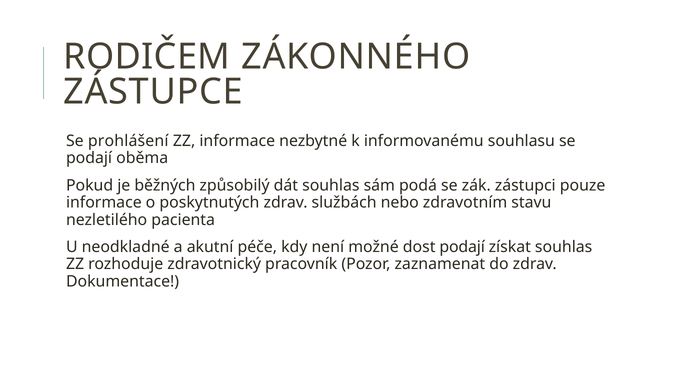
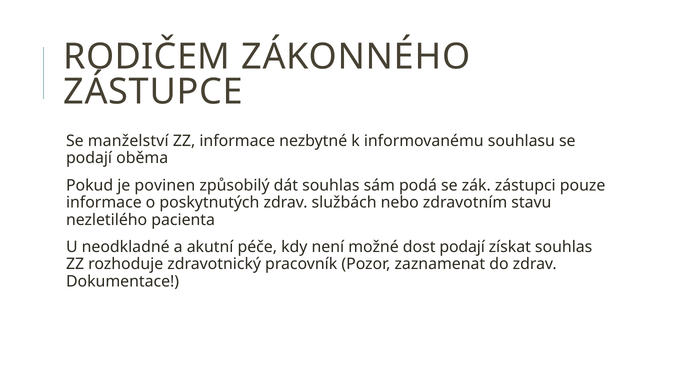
prohlášení: prohlášení -> manželství (128, 141)
běžných: běžných -> povinen (165, 185)
